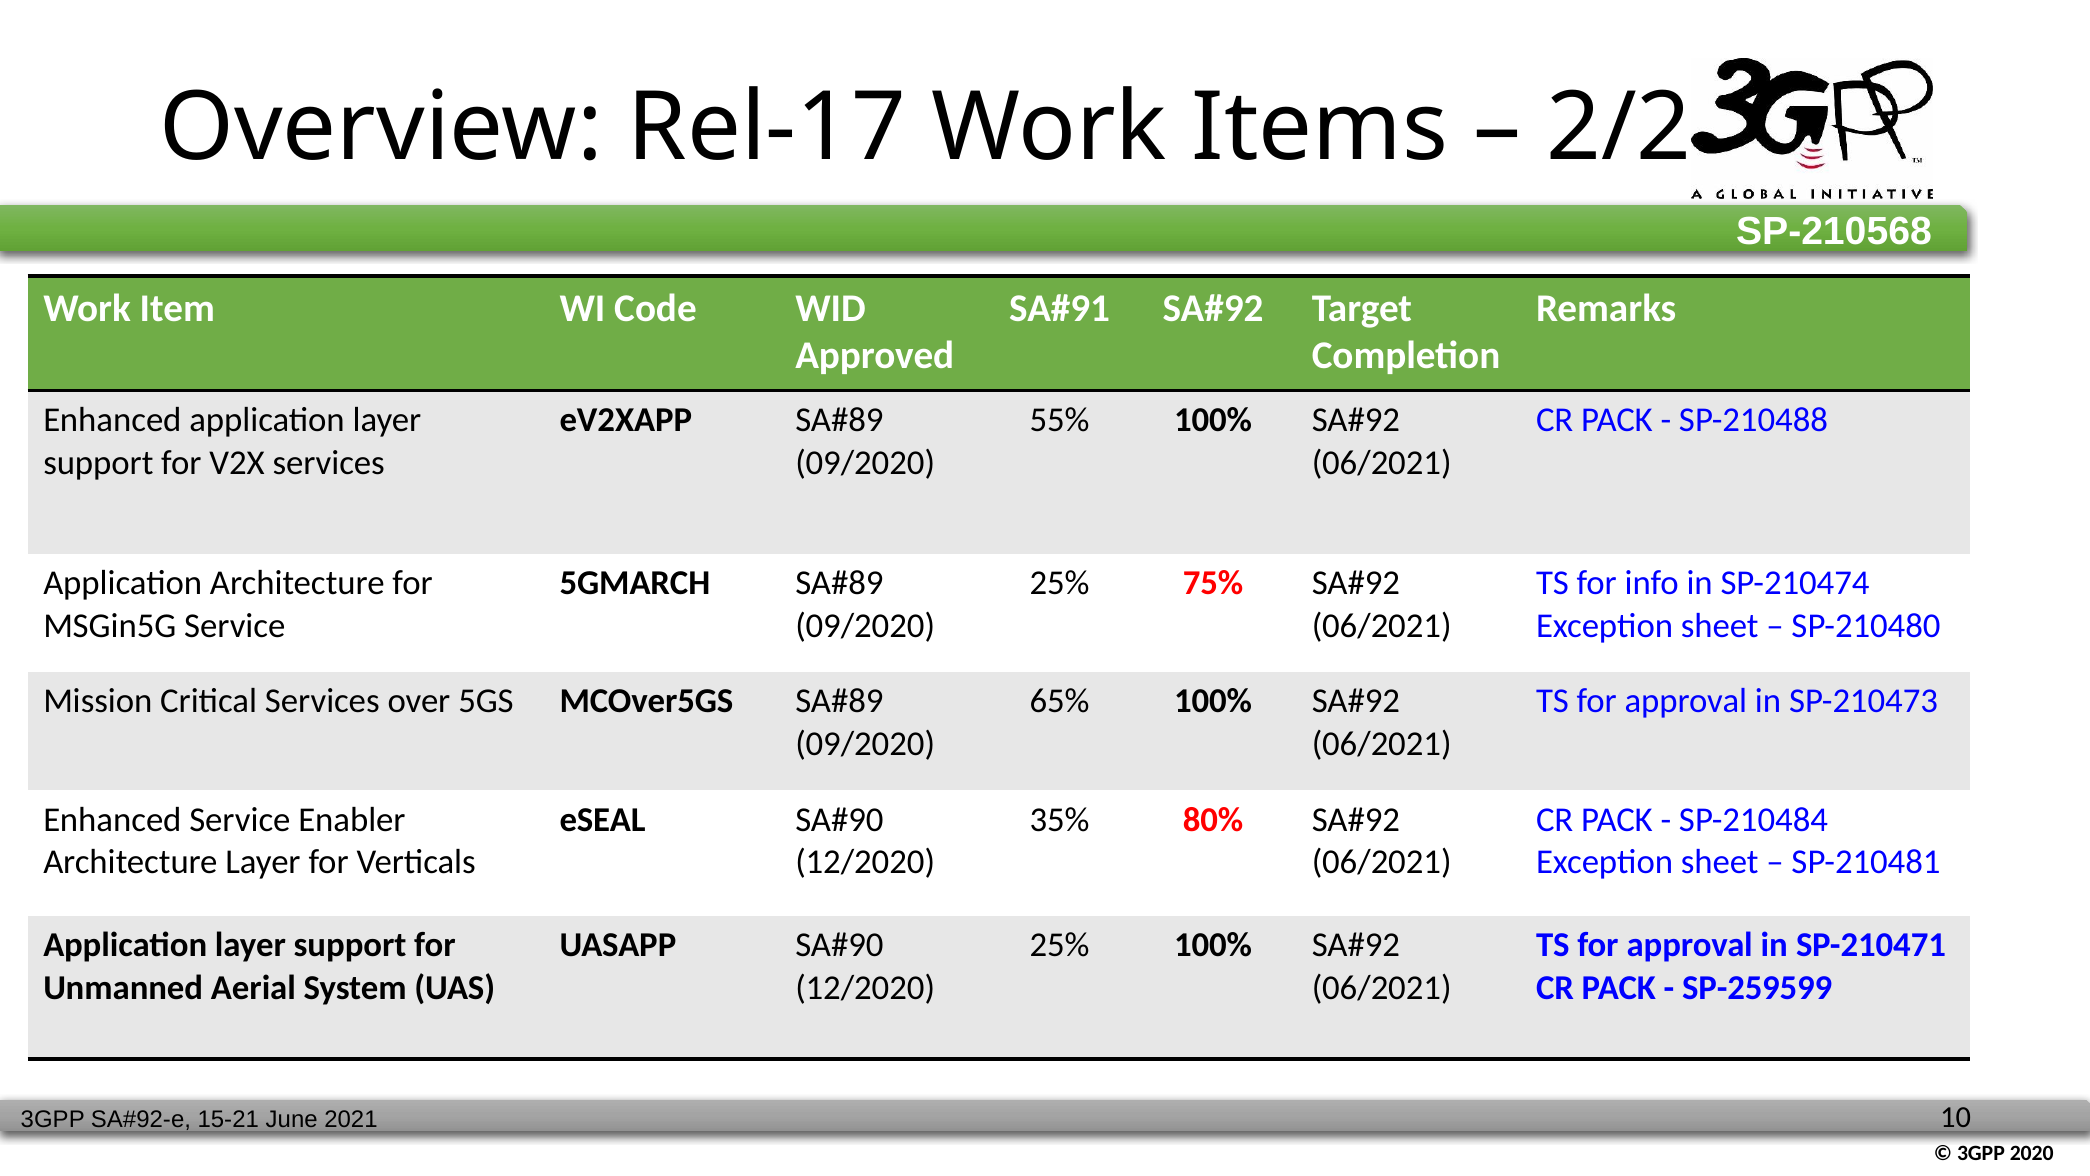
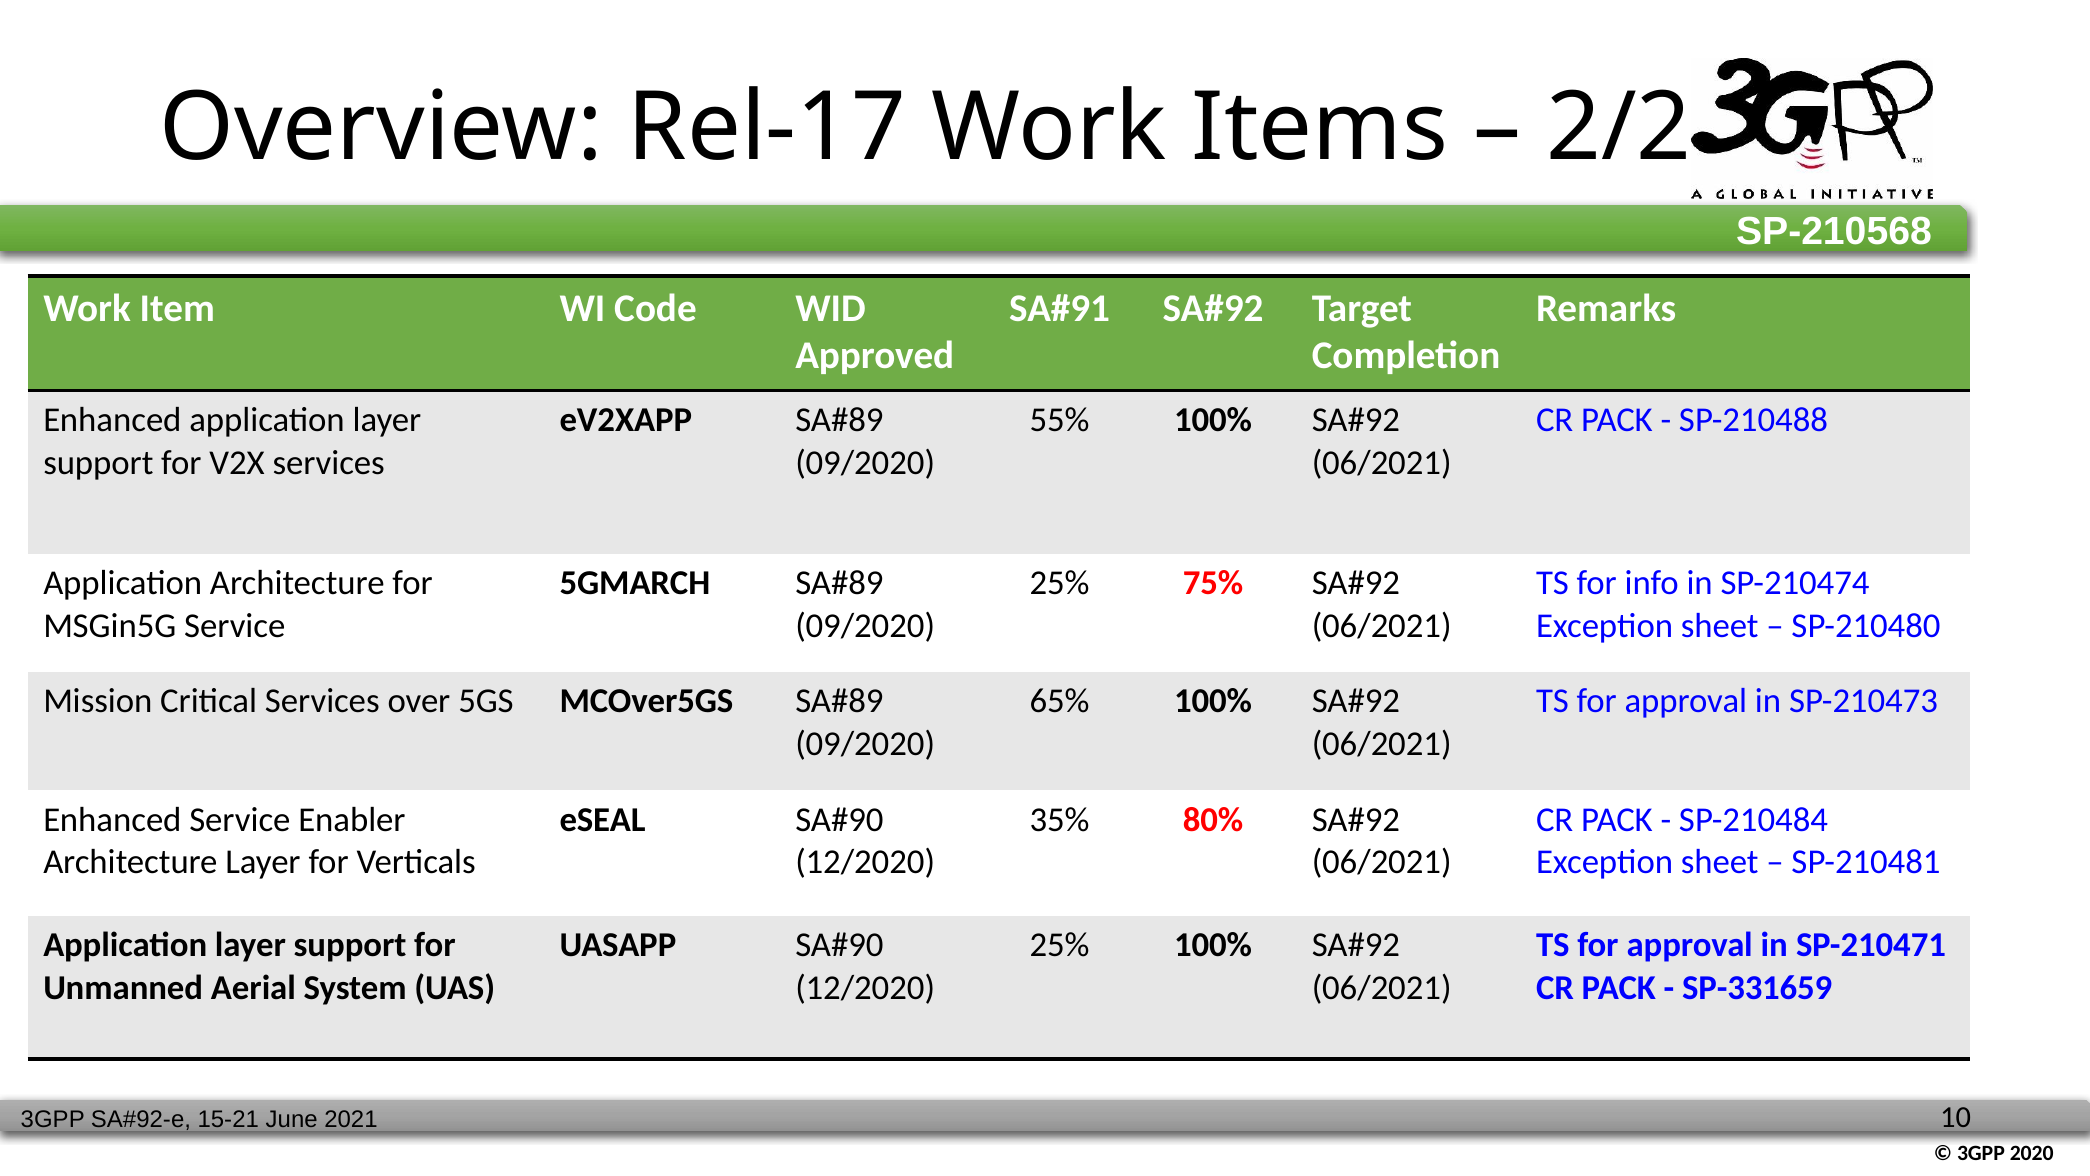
SP-259599: SP-259599 -> SP-331659 (1757, 988)
